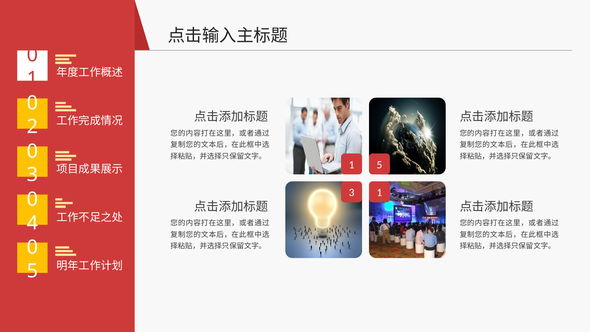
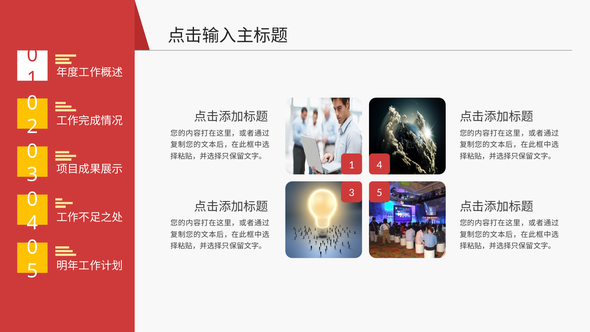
1 5: 5 -> 4 (379, 165)
3 1: 1 -> 5 (379, 193)
